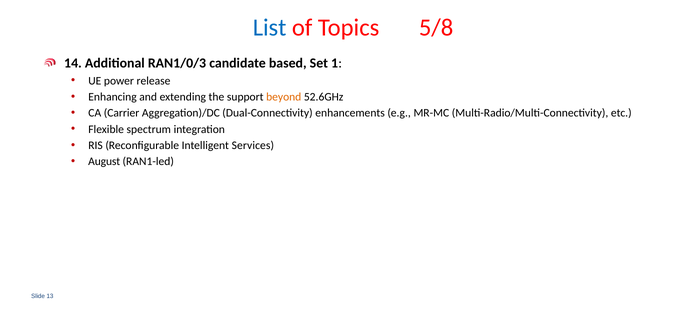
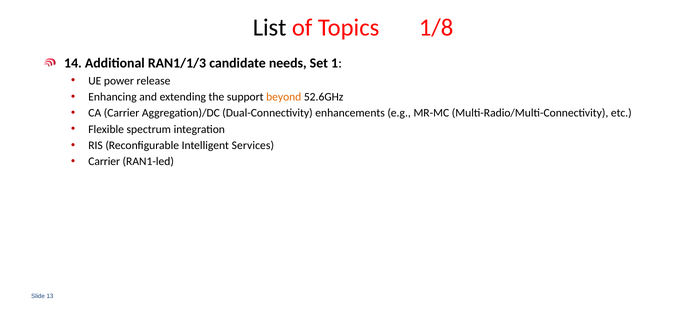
List colour: blue -> black (270, 28)
5/8: 5/8 -> 1/8 (436, 28)
RAN1/0/3: RAN1/0/3 -> RAN1/1/3 (177, 63)
based: based -> needs (288, 63)
August: August -> Carrier (104, 161)
